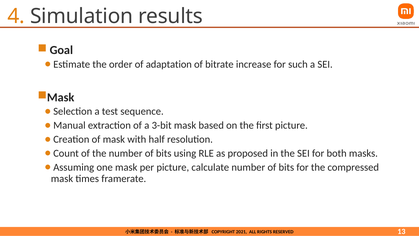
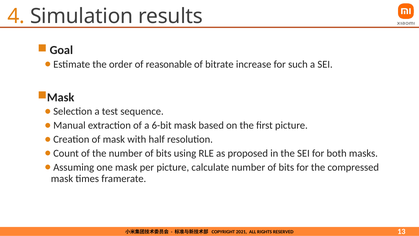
adaptation: adaptation -> reasonable (169, 64)
3-bit: 3-bit -> 6-bit (162, 125)
